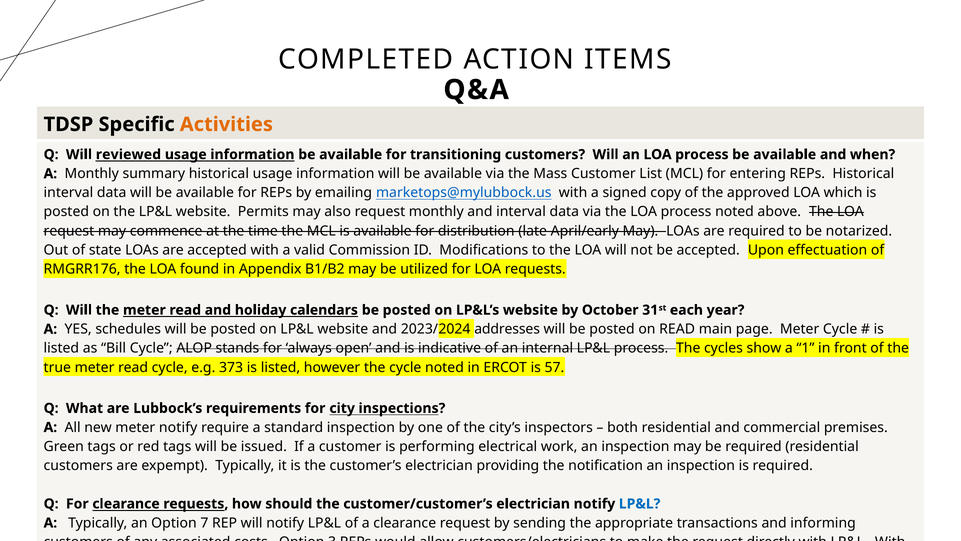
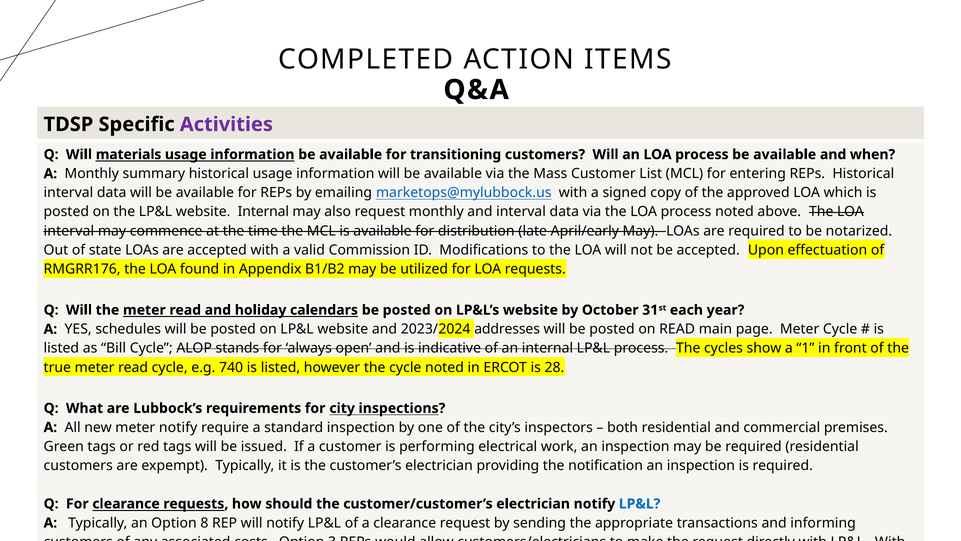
Activities colour: orange -> purple (226, 124)
reviewed: reviewed -> materials (129, 154)
website Permits: Permits -> Internal (263, 212)
request: request -> interval (69, 231)
373: 373 -> 740 (231, 367)
57: 57 -> 28 (554, 367)
7: 7 -> 8 (204, 523)
